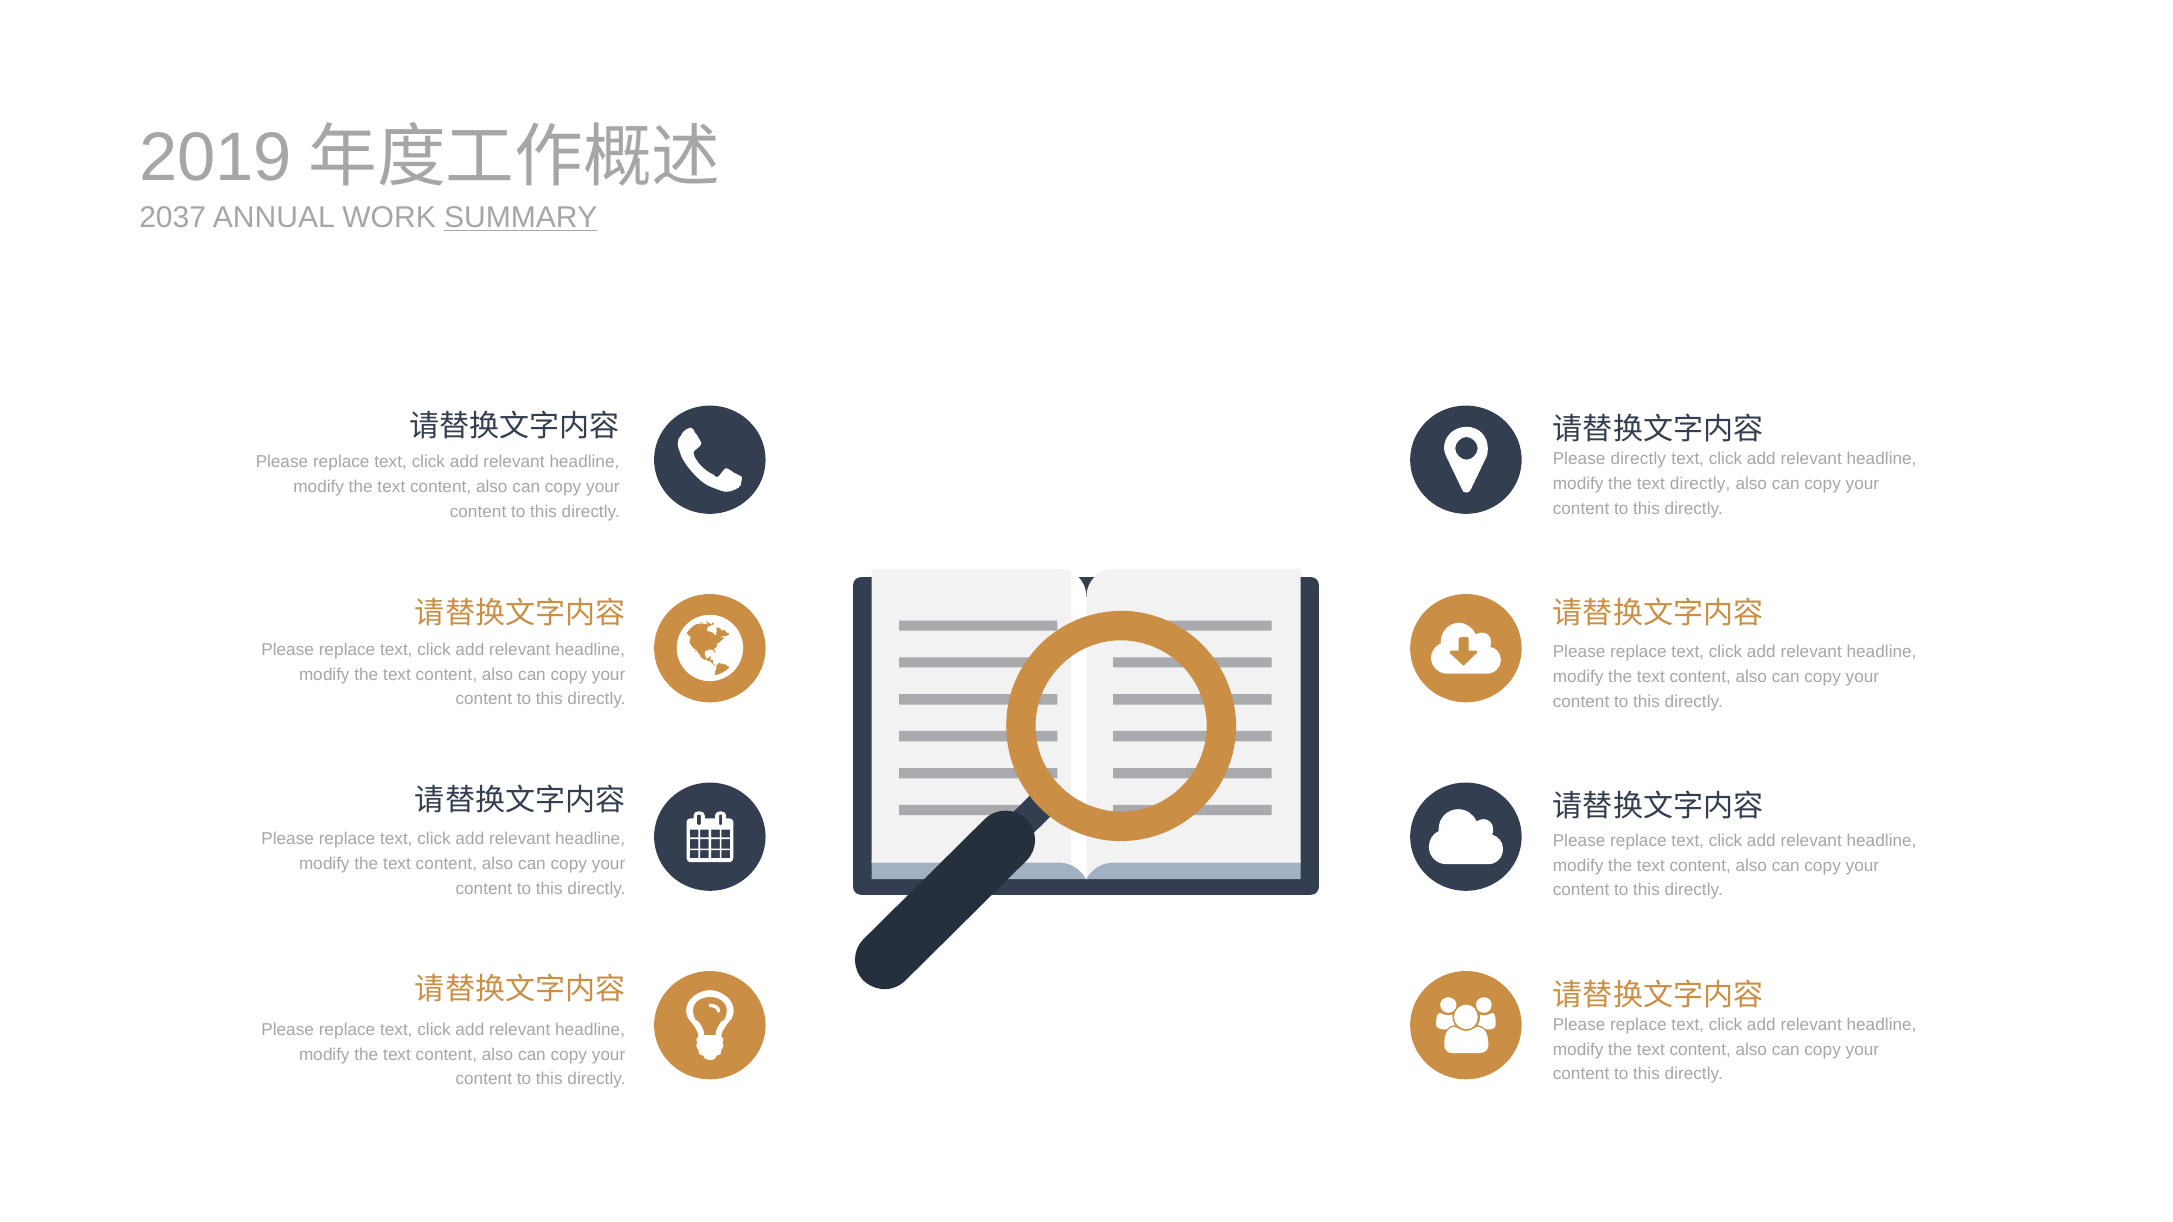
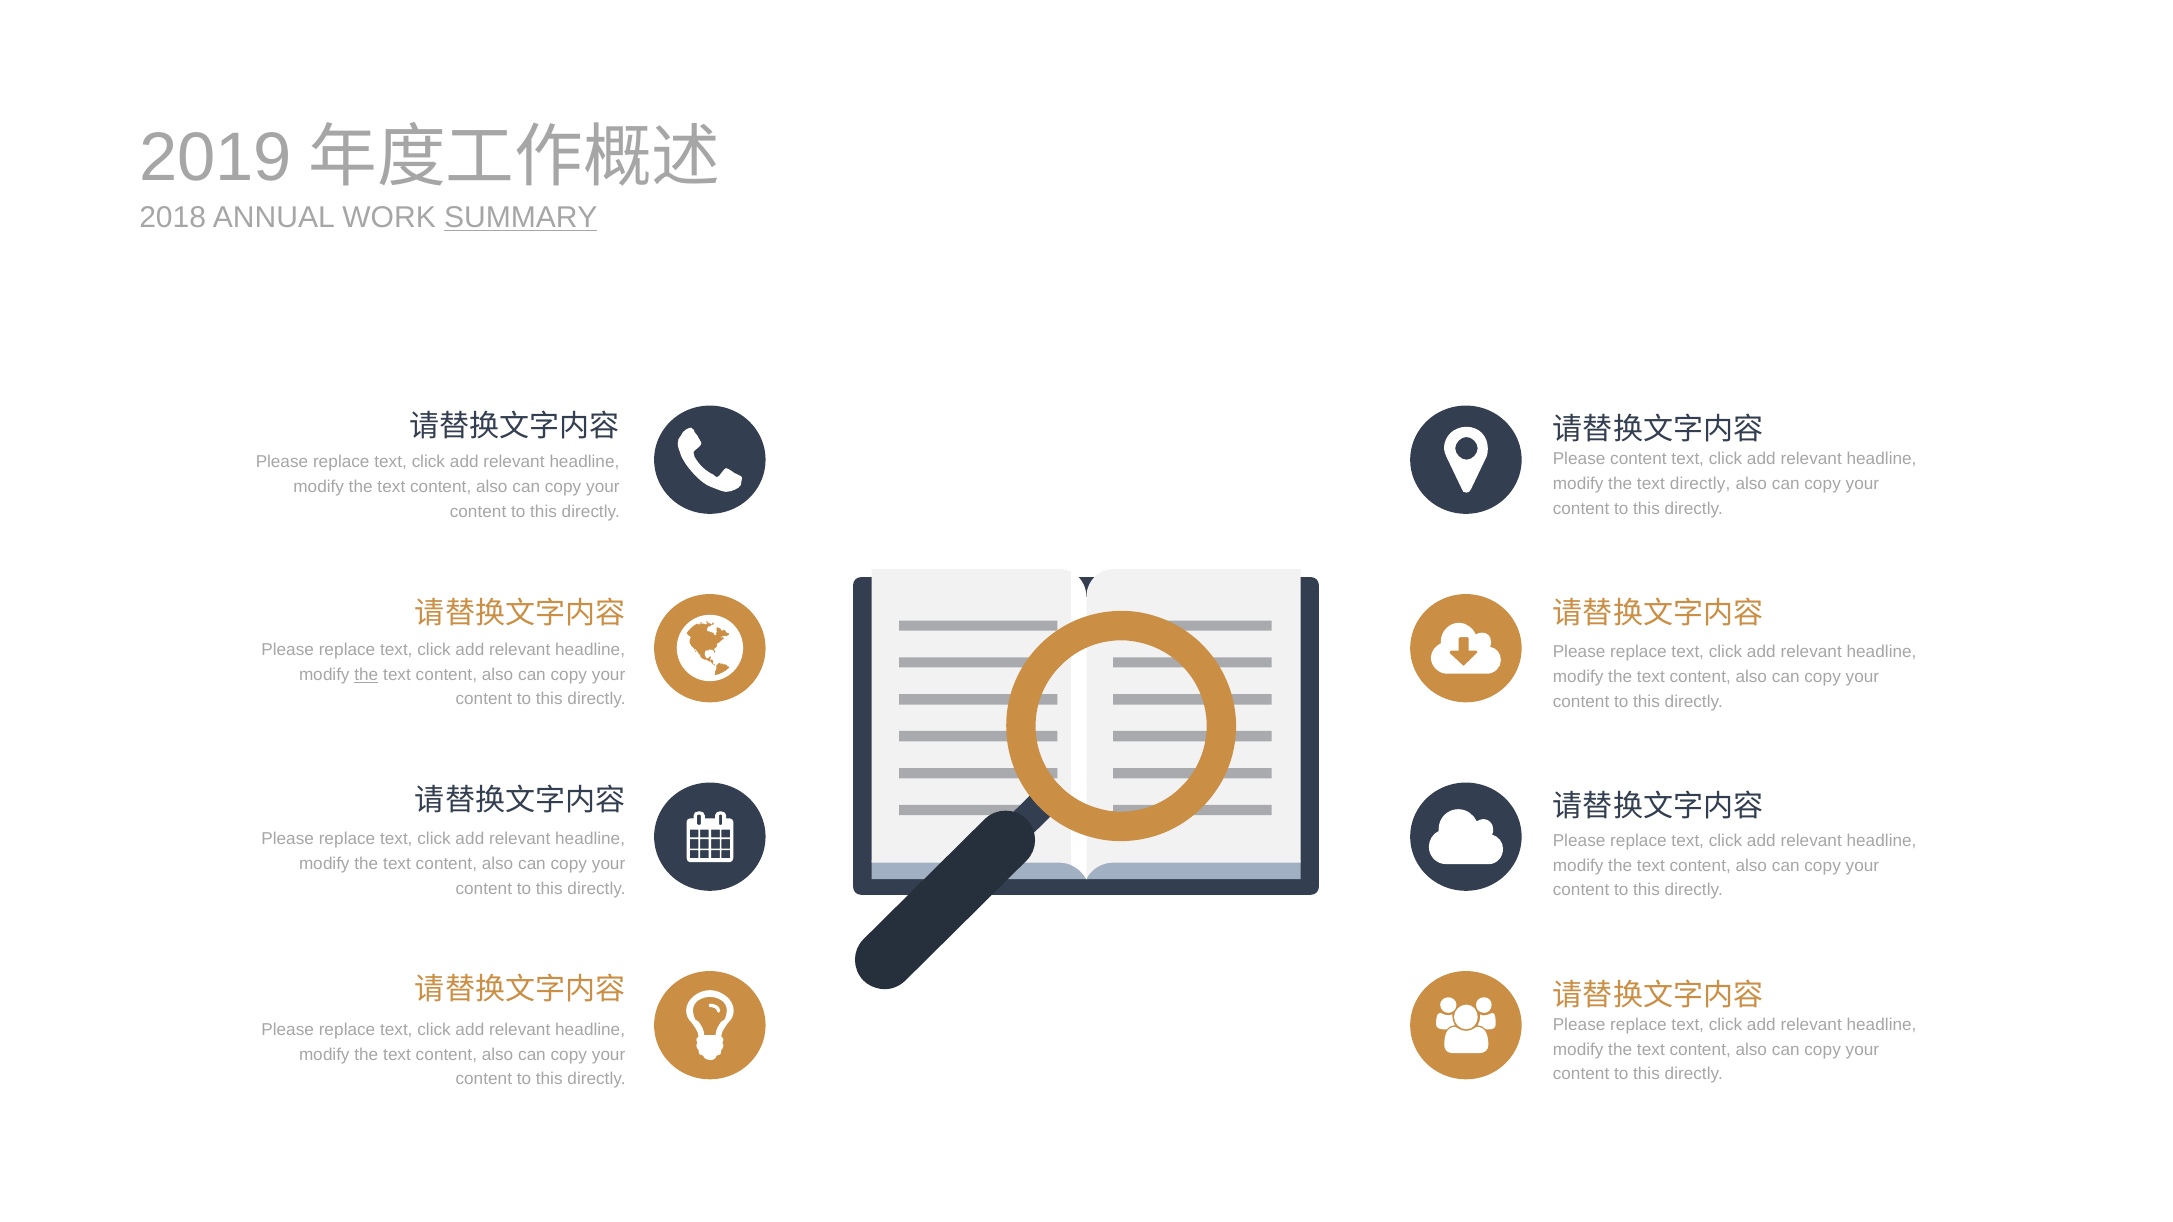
2037: 2037 -> 2018 (173, 218)
Please directly: directly -> content (1638, 459)
the underline: none -> present (366, 675)
